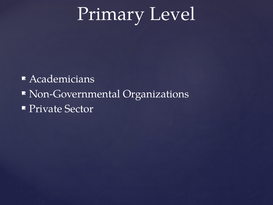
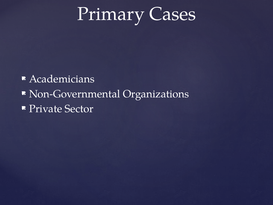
Level: Level -> Cases (173, 14)
